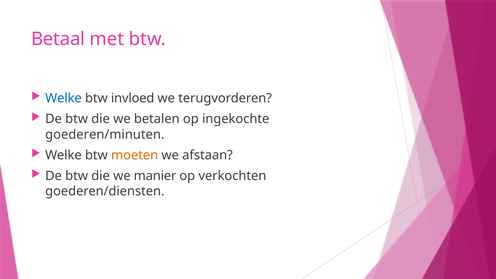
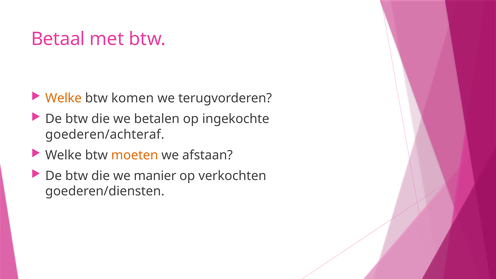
Welke colour: blue -> orange (63, 98)
invloed: invloed -> komen (133, 98)
goederen/minuten: goederen/minuten -> goederen/achteraf (105, 135)
